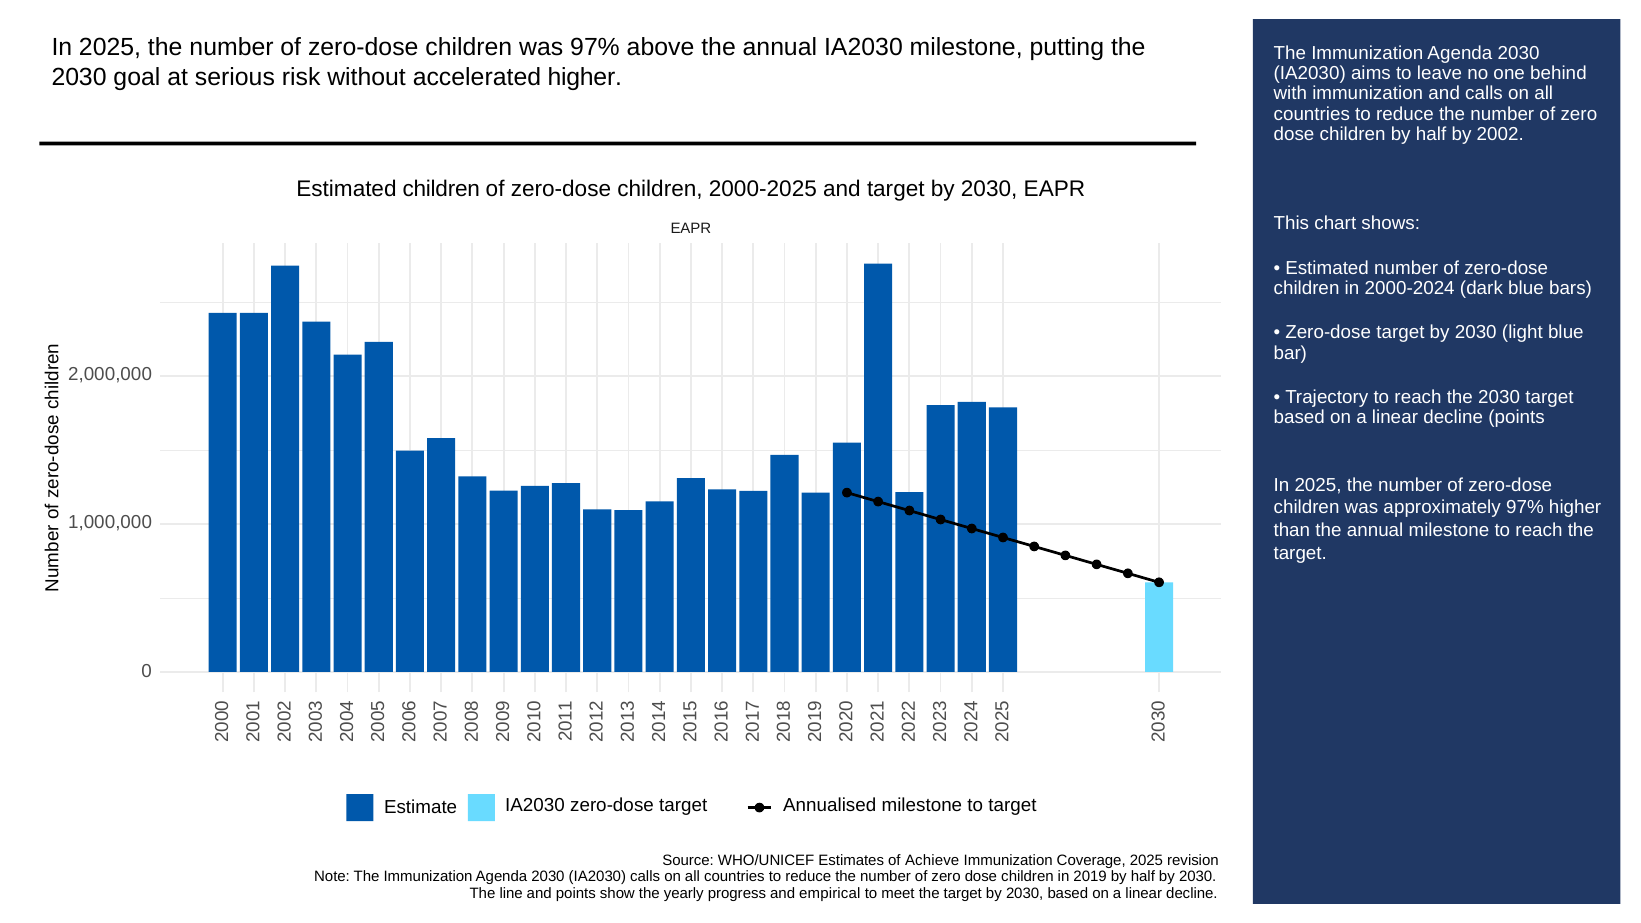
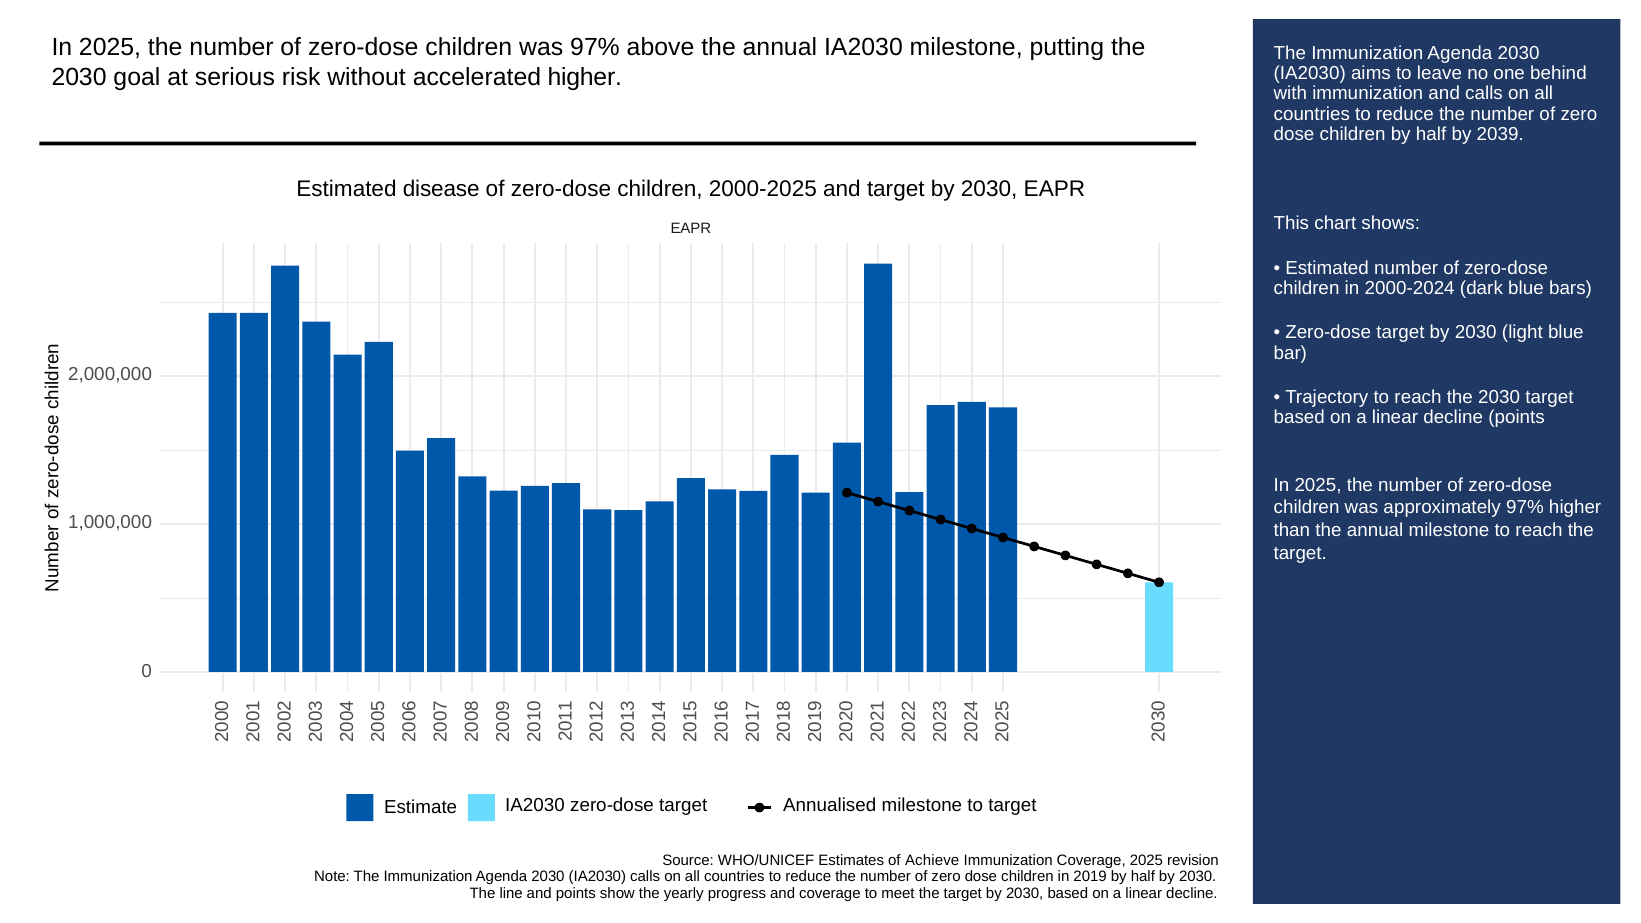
2002: 2002 -> 2039 (1500, 134)
Estimated children: children -> disease (441, 189)
and empirical: empirical -> coverage (830, 893)
